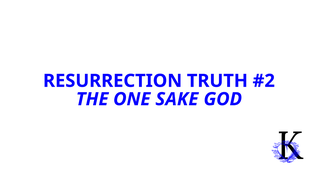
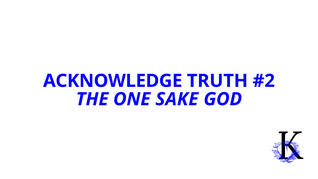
RESURRECTION: RESURRECTION -> ACKNOWLEDGE (113, 81)
